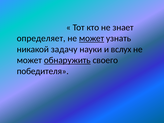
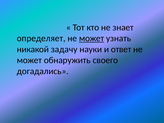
вслух: вслух -> ответ (121, 49)
обнаружить underline: present -> none (67, 60)
победителя: победителя -> догадались (43, 71)
